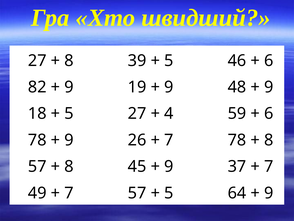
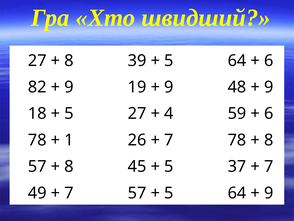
46: 46 -> 64 (237, 61)
9: 9 -> 1 (69, 140)
9: 9 -> 5 (169, 166)
